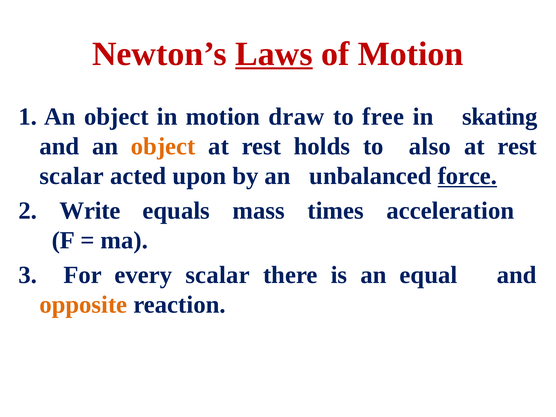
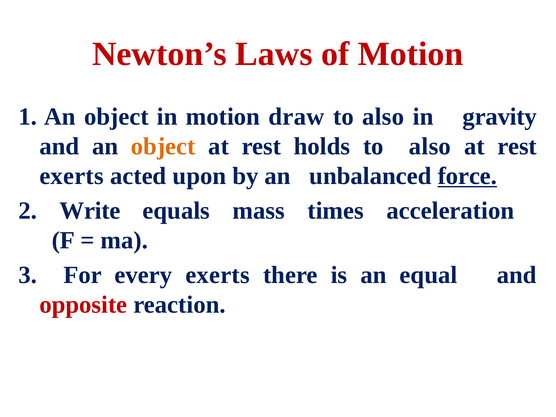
Laws underline: present -> none (274, 54)
free: free -> also (383, 117)
skating: skating -> gravity (500, 117)
scalar: scalar -> exerts (72, 176)
every scalar: scalar -> exerts (218, 275)
opposite colour: orange -> red (83, 305)
